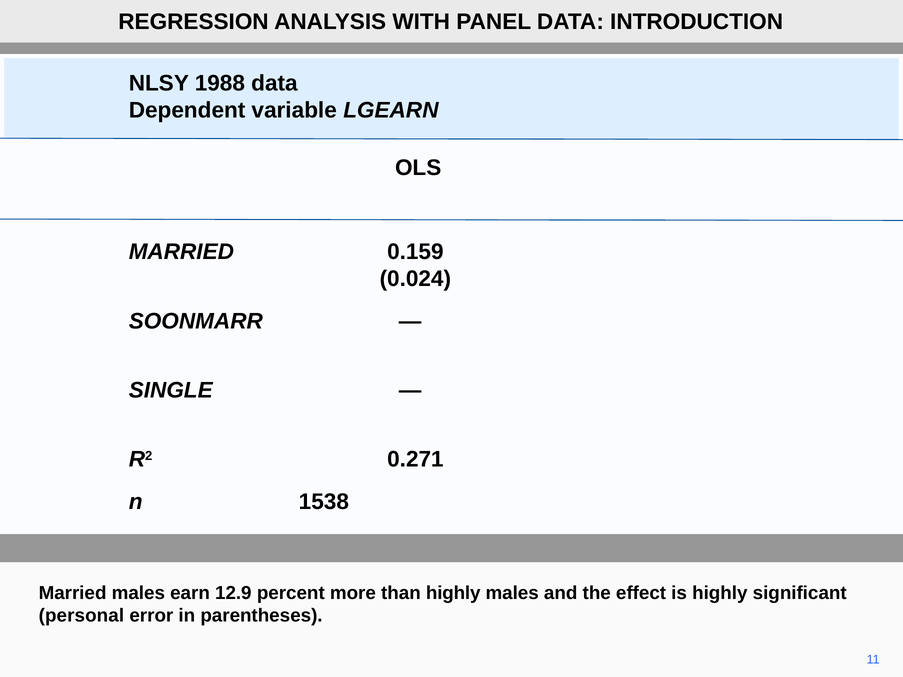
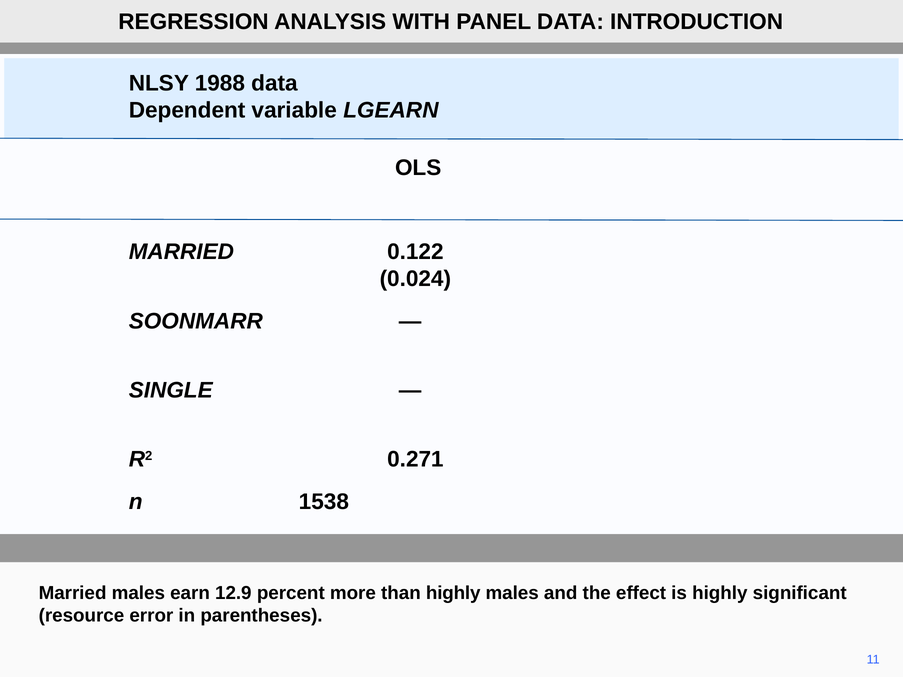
0.159: 0.159 -> 0.122 (415, 252)
personal: personal -> resource (81, 616)
